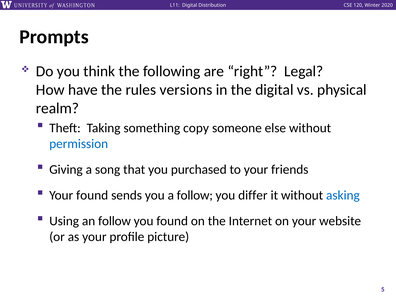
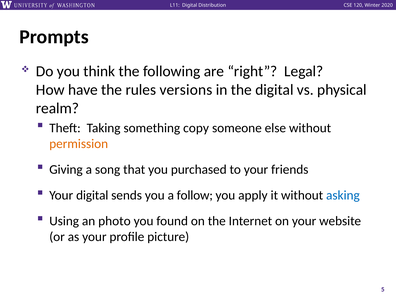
permission colour: blue -> orange (79, 144)
Your found: found -> digital (92, 195)
differ: differ -> apply (253, 195)
an follow: follow -> photo (114, 221)
